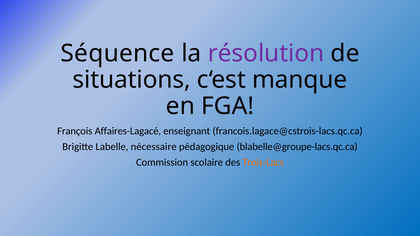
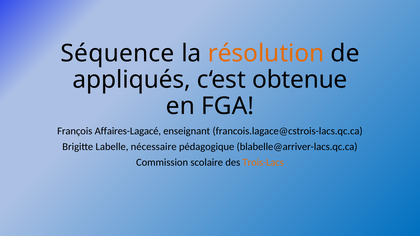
résolution colour: purple -> orange (266, 53)
situations: situations -> appliqués (132, 80)
manque: manque -> obtenue (300, 80)
blabelle@groupe-lacs.qc.ca: blabelle@groupe-lacs.qc.ca -> blabelle@arriver-lacs.qc.ca (297, 147)
